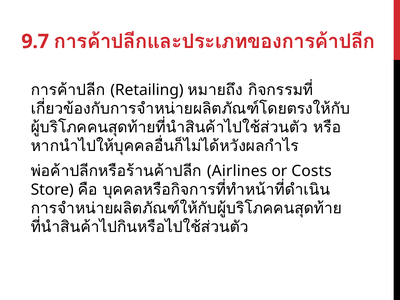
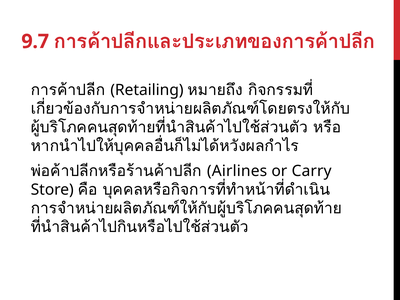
Costs: Costs -> Carry (312, 171)
